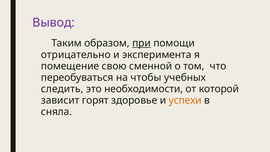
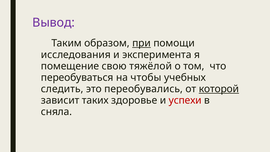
отрицательно: отрицательно -> исследования (76, 55)
сменной: сменной -> тяжёлой (151, 66)
необходимости: необходимости -> переобувались (144, 89)
которой underline: none -> present (219, 89)
горят: горят -> таких (95, 100)
успехи colour: orange -> red (185, 100)
